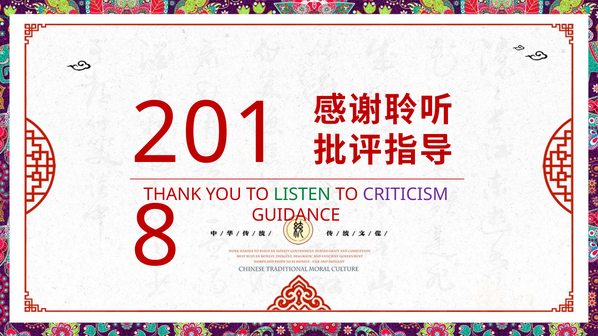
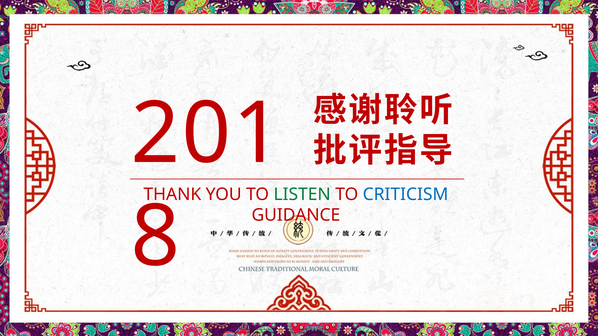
CRITICISM colour: purple -> blue (406, 195)
